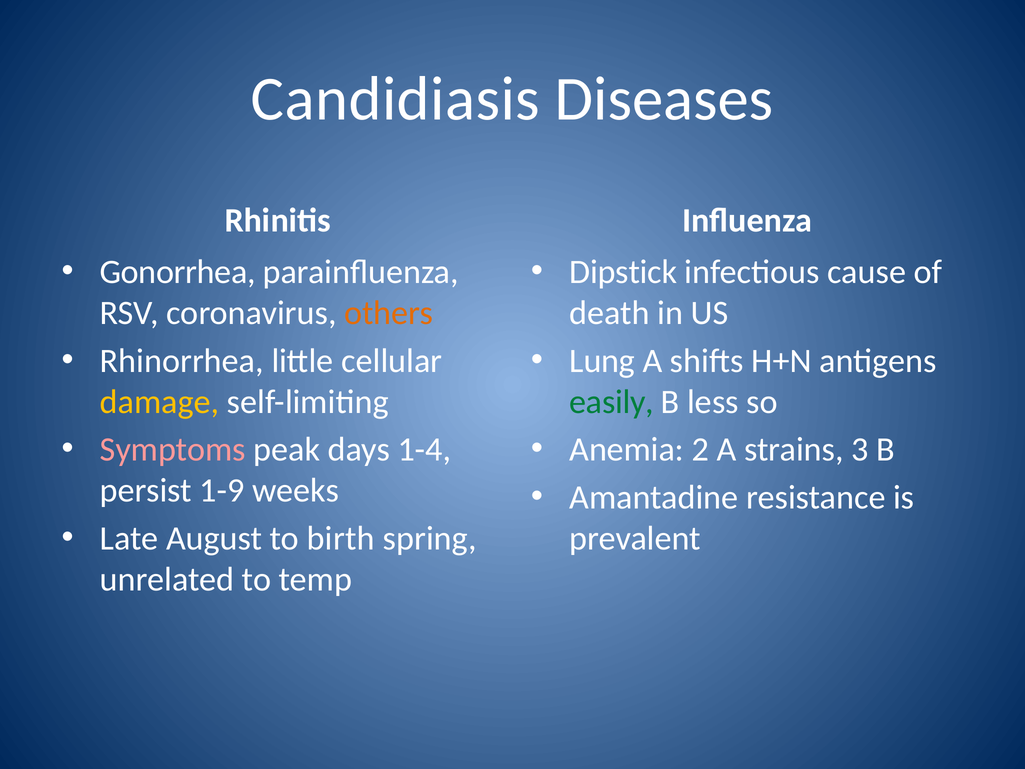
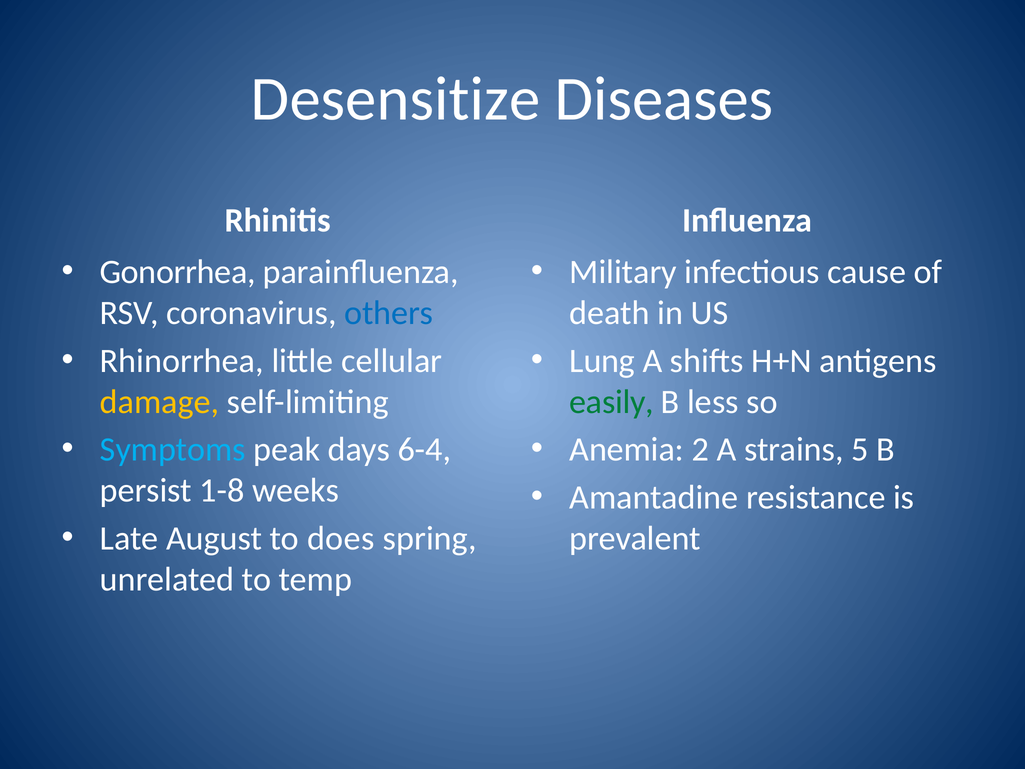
Candidiasis: Candidiasis -> Desensitize (396, 99)
Dipstick: Dipstick -> Military (623, 272)
others colour: orange -> blue (389, 313)
Symptoms colour: pink -> light blue (173, 449)
1-4: 1-4 -> 6-4 (424, 449)
3: 3 -> 5 (860, 449)
1-9: 1-9 -> 1-8 (222, 490)
birth: birth -> does (341, 538)
